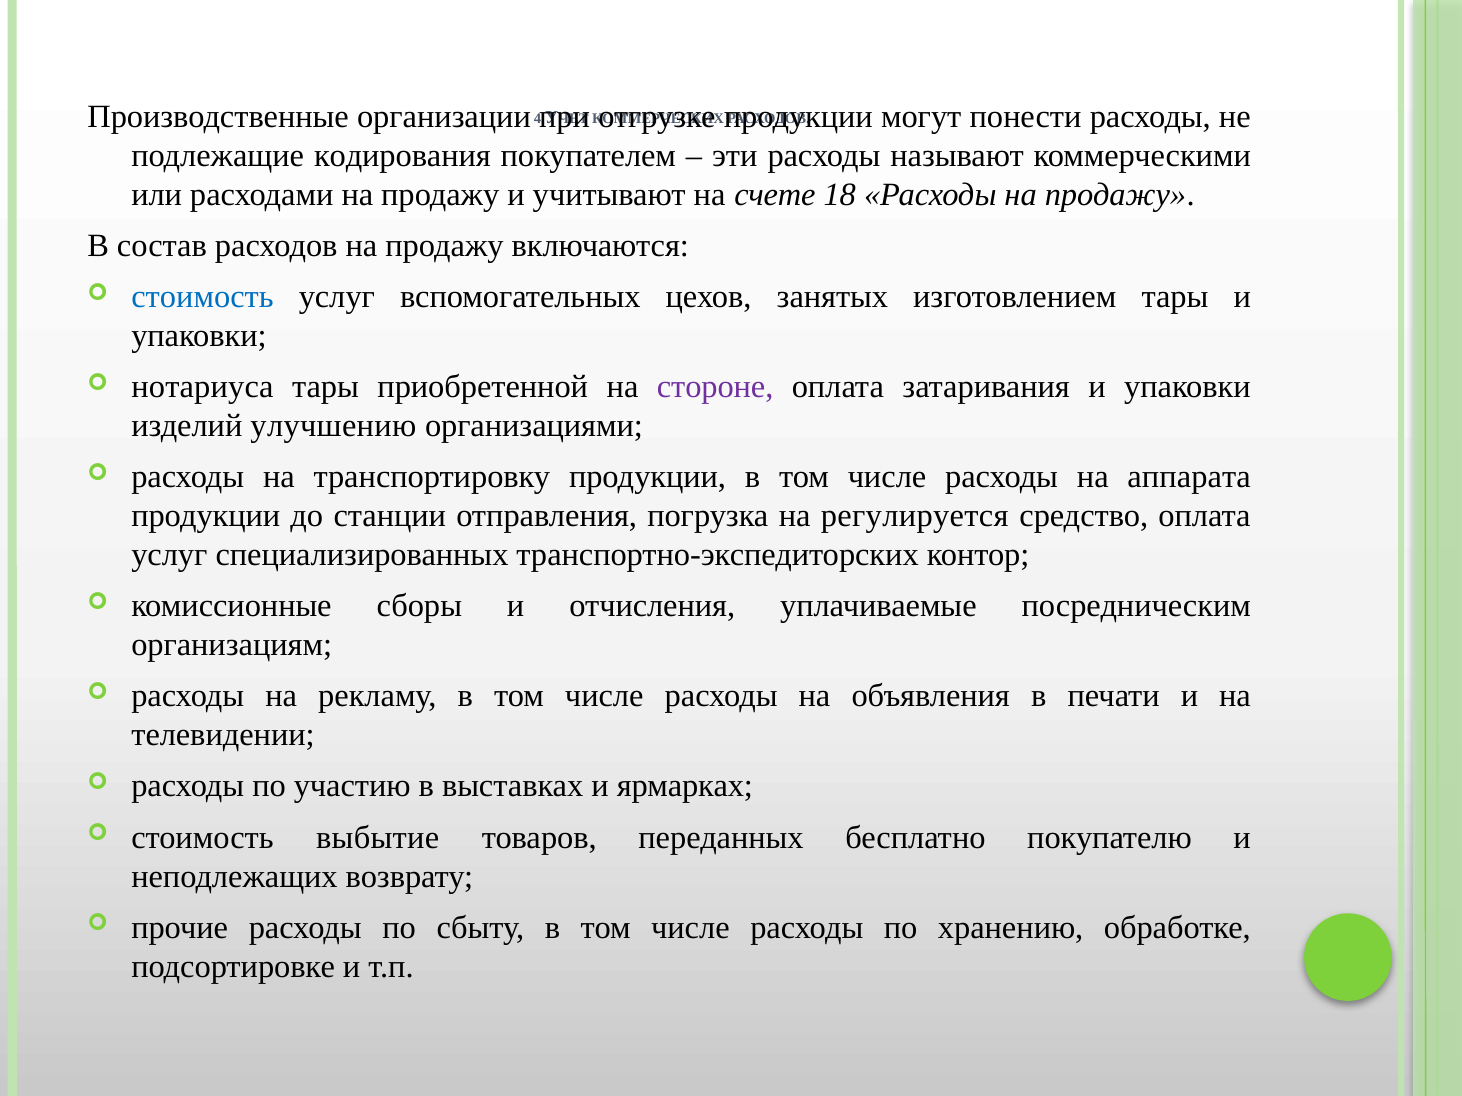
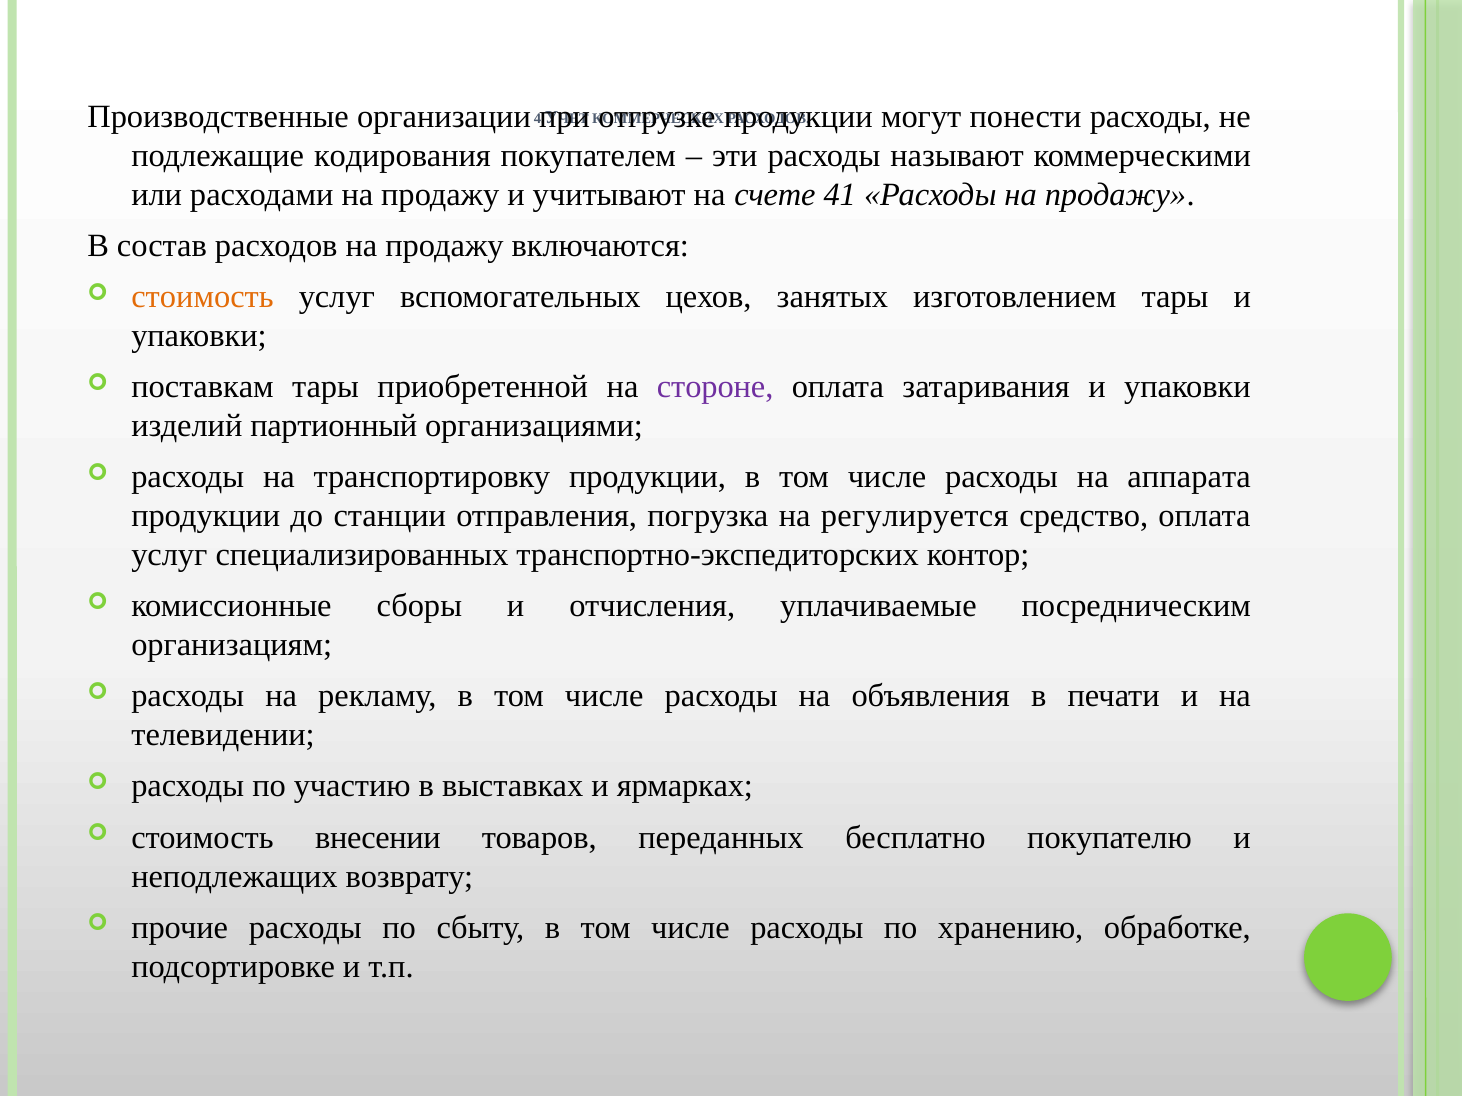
18: 18 -> 41 (840, 195)
стоимость colour: blue -> orange (202, 297)
нотариуса: нотариуса -> поставкам (203, 387)
улучшению: улучшению -> партионный (334, 426)
выбытие: выбытие -> внесении (378, 838)
